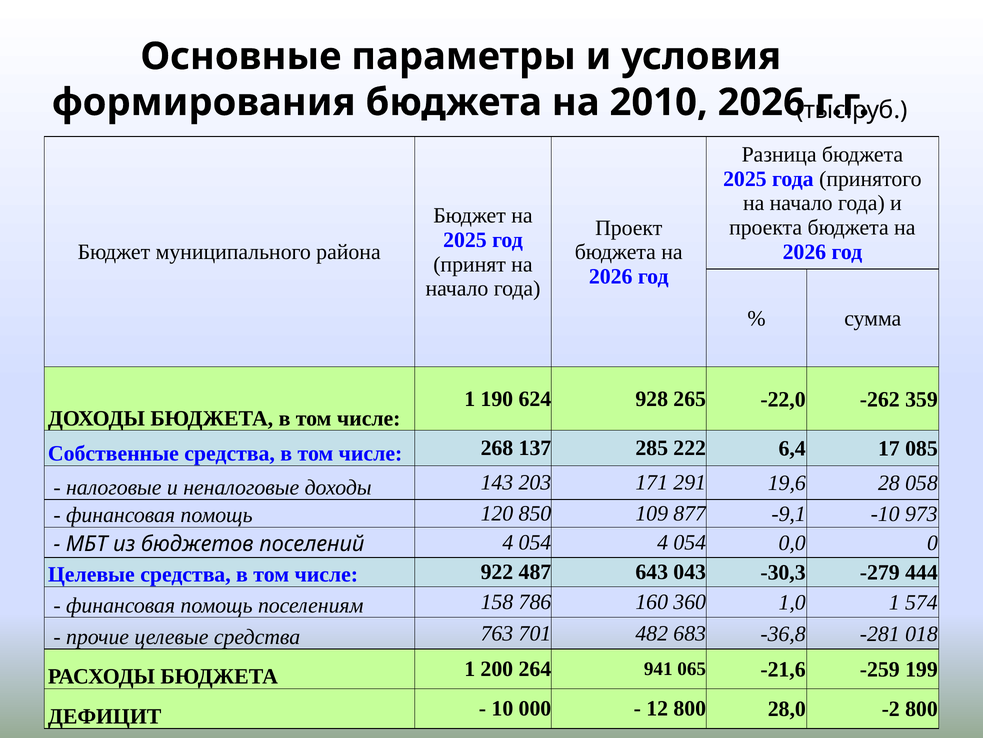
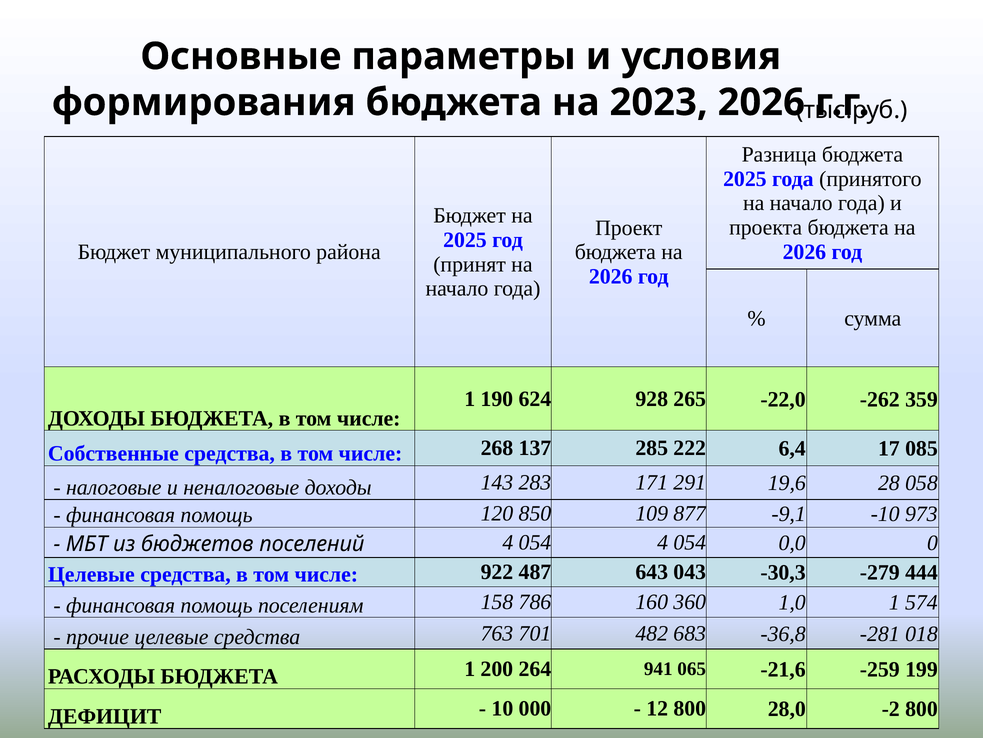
2010: 2010 -> 2023 (659, 102)
203: 203 -> 283 (535, 482)
